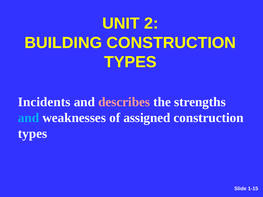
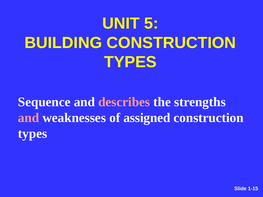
2: 2 -> 5 (151, 23)
Incidents: Incidents -> Sequence (44, 102)
and colour: light blue -> pink (29, 118)
